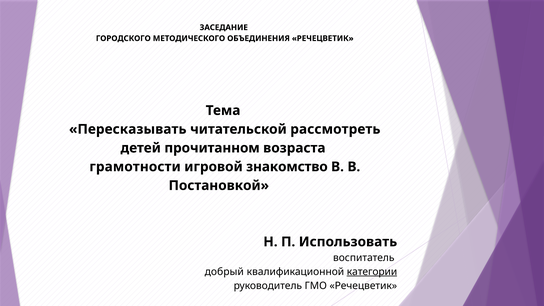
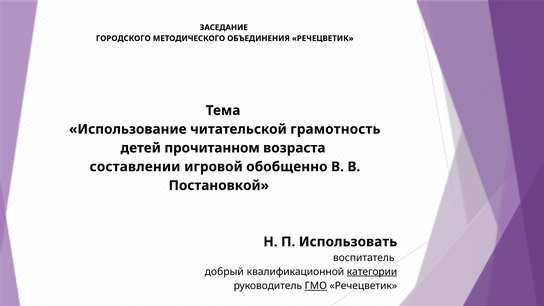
Пересказывать: Пересказывать -> Использование (128, 129)
рассмотреть: рассмотреть -> грамотность (335, 129)
грамотности: грамотности -> составлении (135, 167)
знакомство: знакомство -> обобщенно (287, 167)
ГМО underline: none -> present (316, 286)
